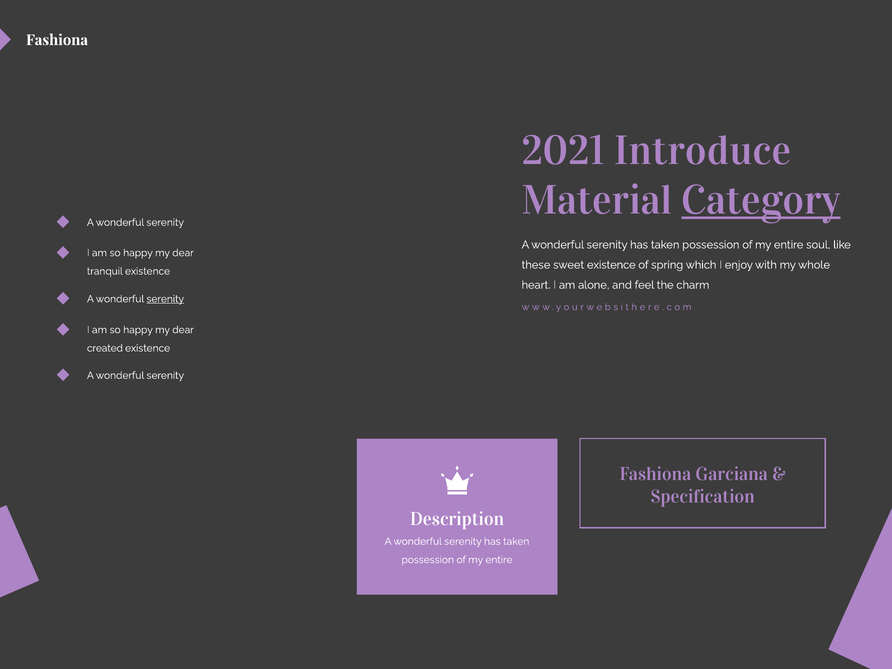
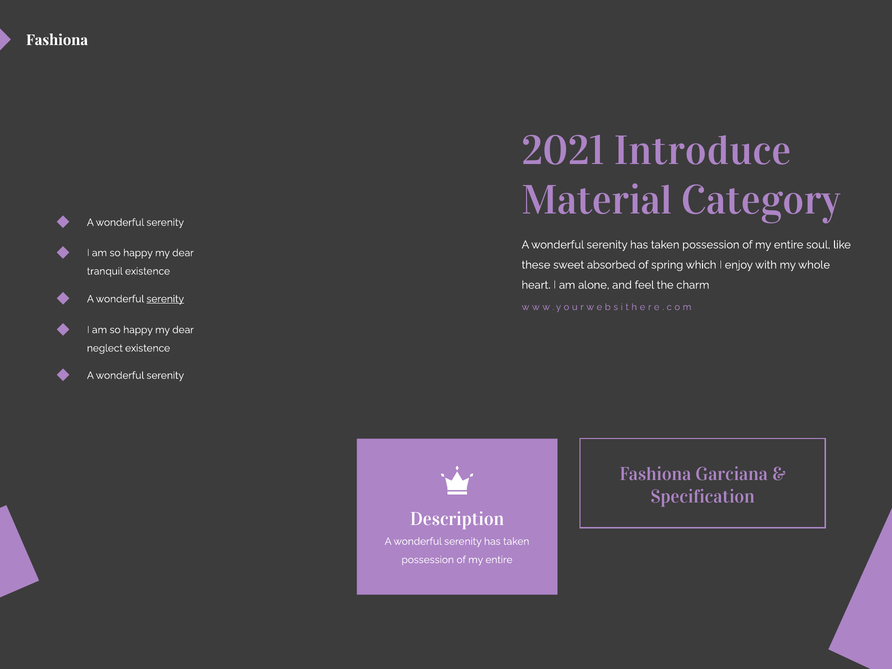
Category underline: present -> none (761, 200)
sweet existence: existence -> absorbed (611, 265)
created: created -> neglect (105, 348)
